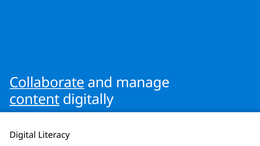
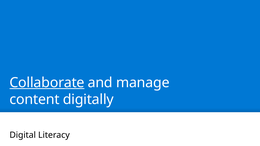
content underline: present -> none (35, 100)
